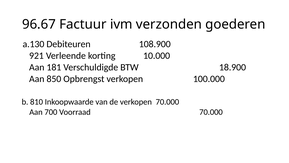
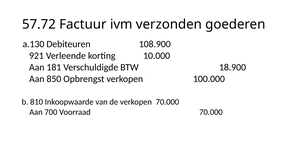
96.67: 96.67 -> 57.72 (39, 24)
